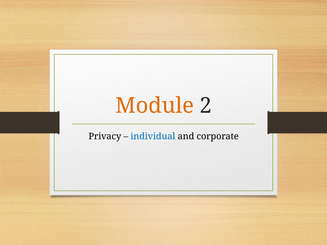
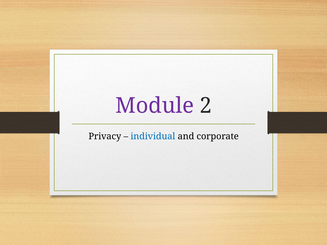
Module colour: orange -> purple (155, 106)
